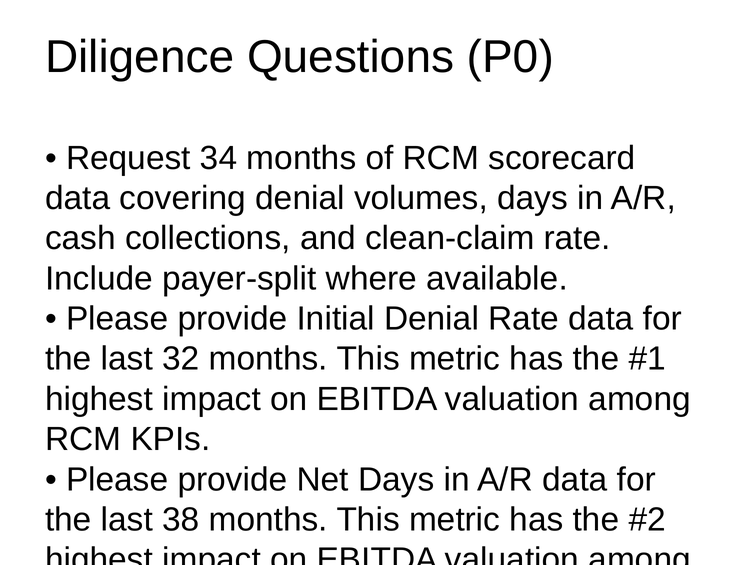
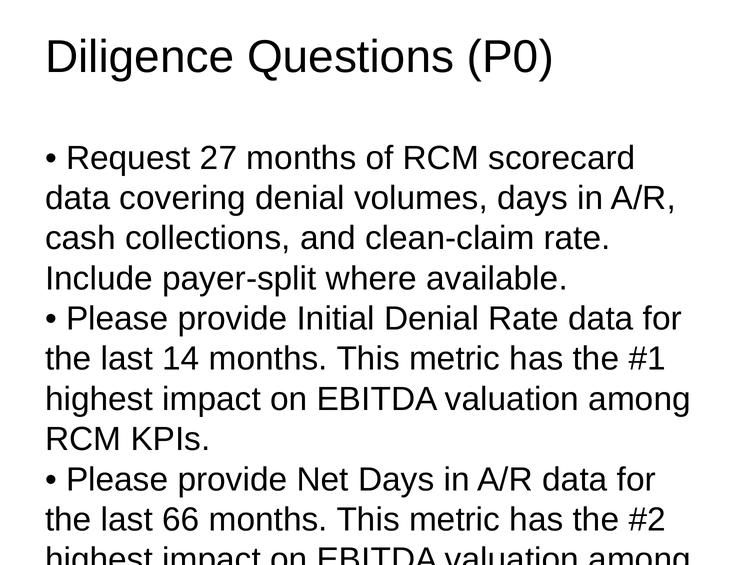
34: 34 -> 27 (219, 158)
32: 32 -> 14 (181, 359)
38: 38 -> 66 (181, 519)
